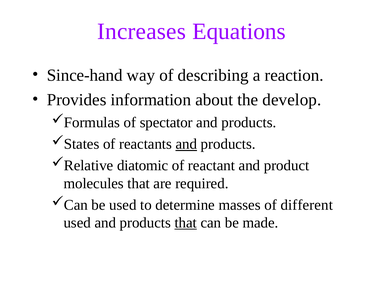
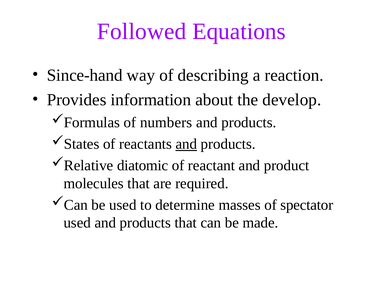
Increases: Increases -> Followed (142, 31)
spectator: spectator -> numbers (166, 123)
different: different -> spectator (307, 205)
that underline: present -> none (186, 223)
